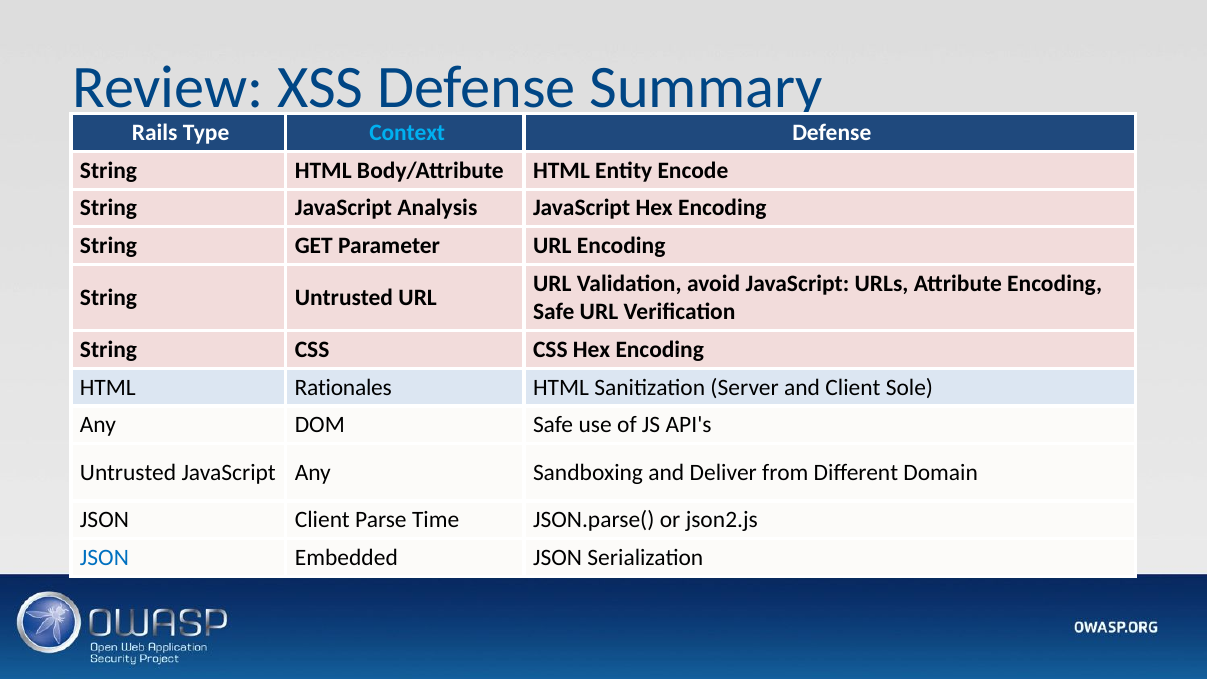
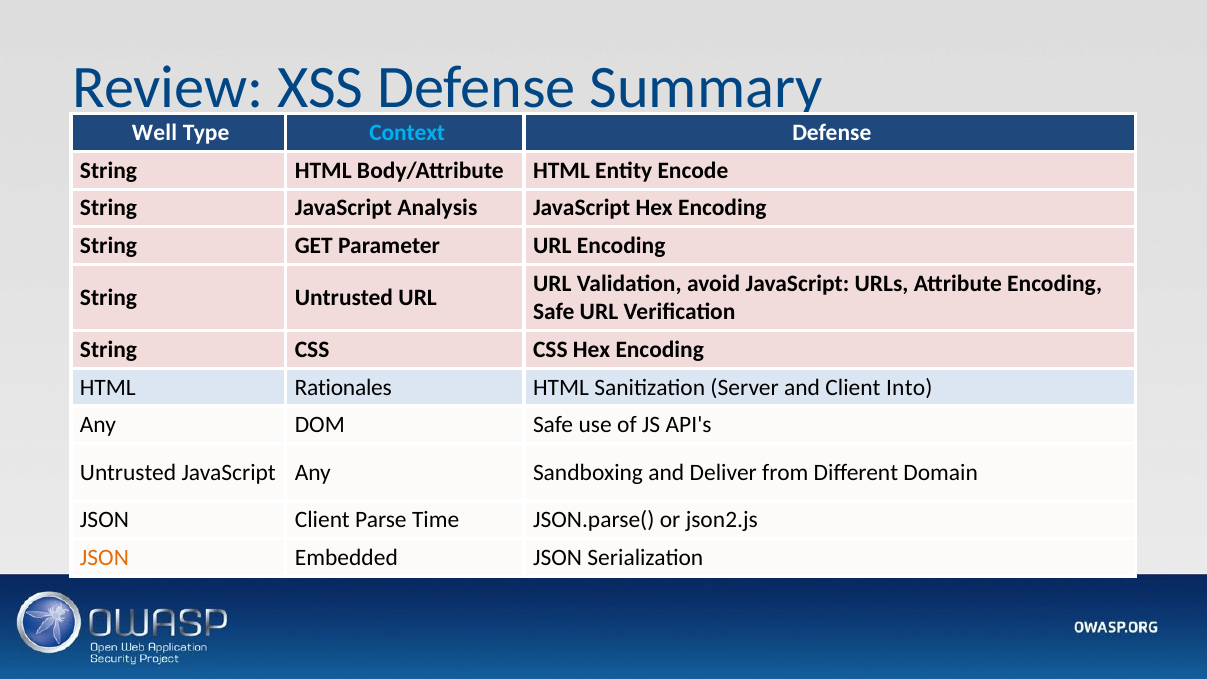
Rails: Rails -> Well (155, 133)
Sole: Sole -> Into (909, 387)
JSON colour: blue -> orange (104, 558)
